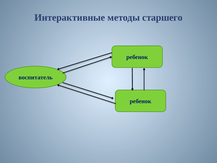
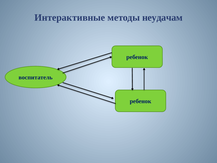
старшего: старшего -> неудачам (162, 17)
